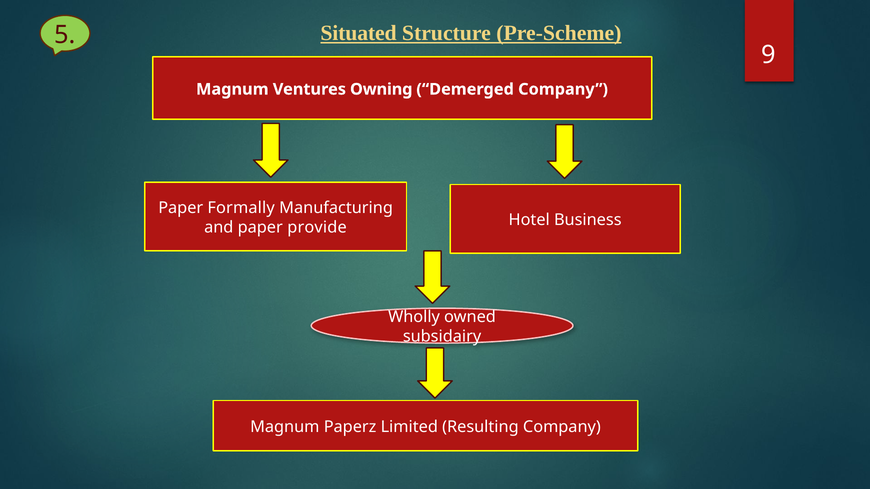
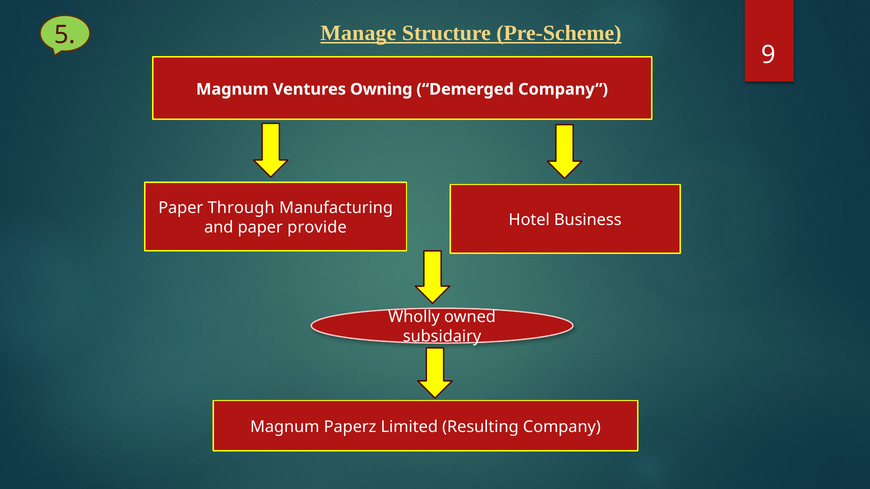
Situated: Situated -> Manage (358, 33)
Formally: Formally -> Through (241, 208)
